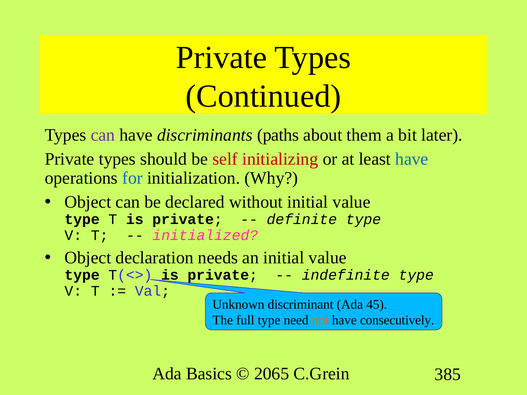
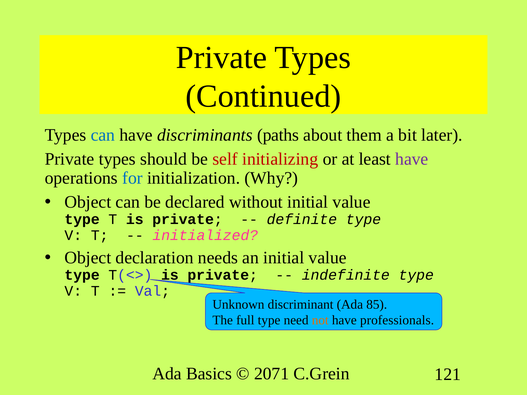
can colour: purple -> blue (103, 135)
have colour: blue -> purple (412, 159)
45: 45 -> 85 (377, 305)
consecutively: consecutively -> professionals (397, 320)
2065: 2065 -> 2071 (272, 374)
385: 385 -> 121 (448, 375)
